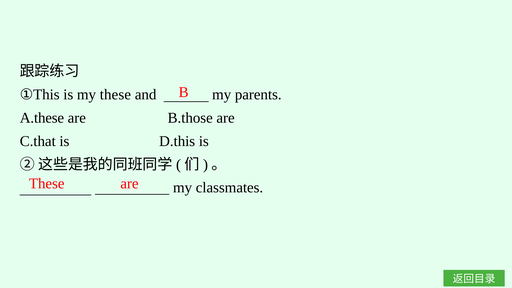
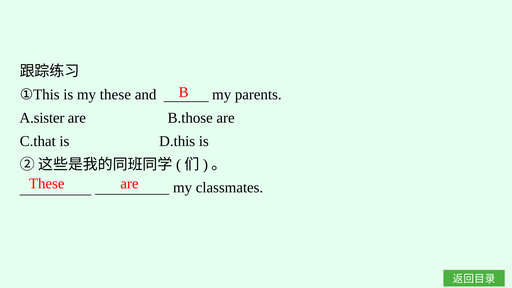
A.these: A.these -> A.sister (42, 118)
